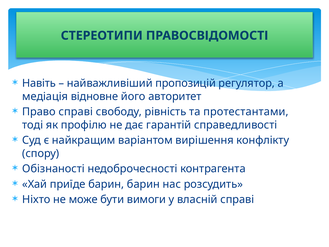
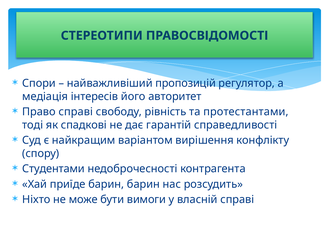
Навіть: Навіть -> Спори (39, 83)
відновне: відновне -> інтересів (95, 96)
профілю: профілю -> спадкові (84, 125)
Обізнаності: Обізнаності -> Студентами (54, 169)
